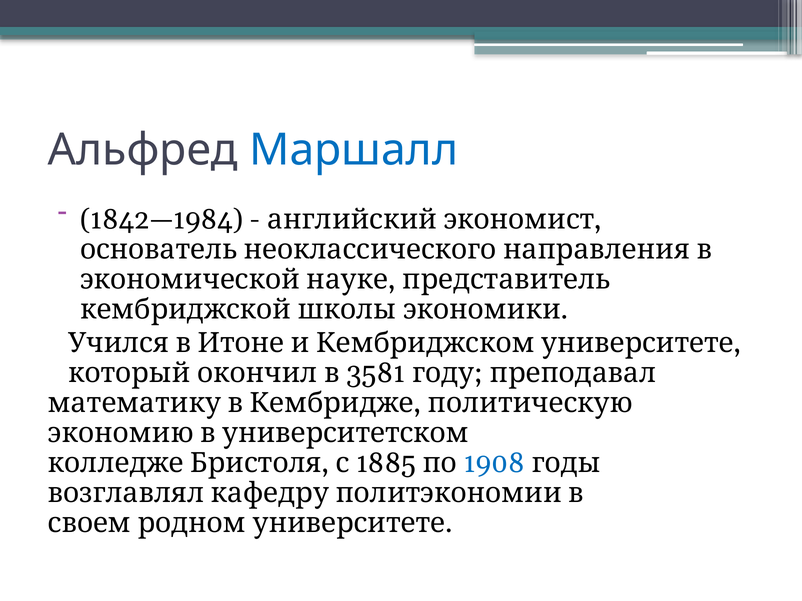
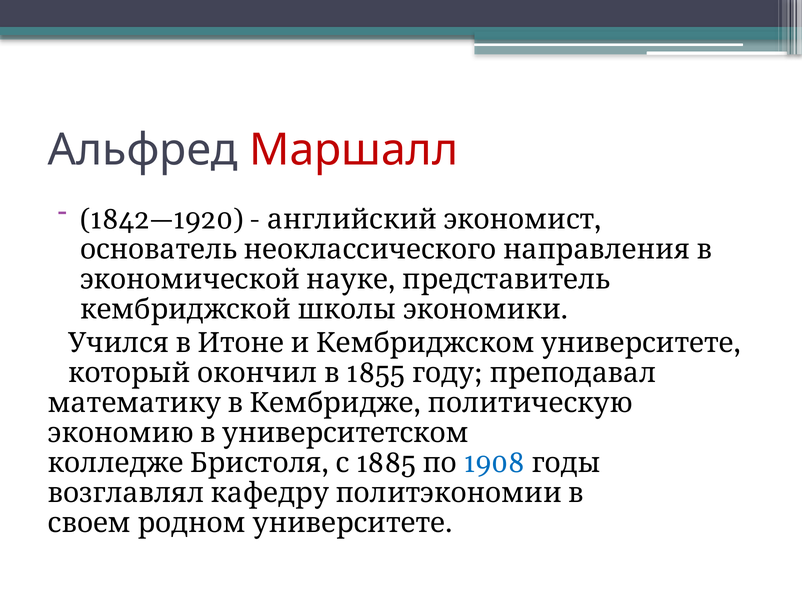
Маршалл colour: blue -> red (354, 150)
1842—1984: 1842—1984 -> 1842—1920 (162, 220)
3581: 3581 -> 1855 (376, 373)
